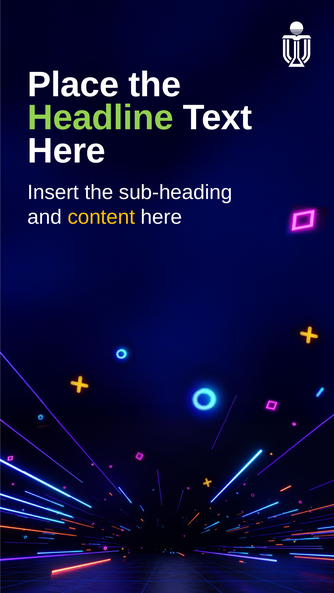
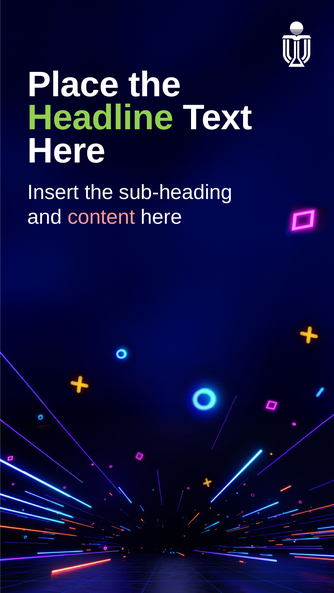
content colour: yellow -> pink (101, 217)
